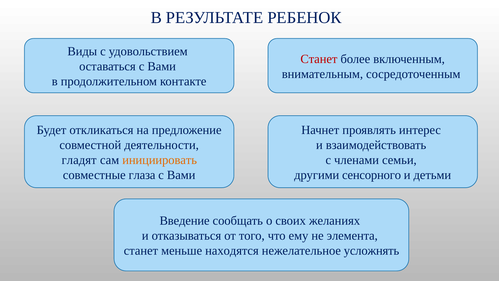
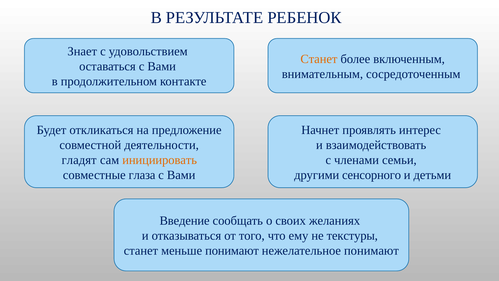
Виды: Виды -> Знает (82, 51)
Станет colour: red -> orange (319, 59)
элемента: элемента -> текстуры (352, 236)
меньше находятся: находятся -> понимают (232, 250)
нежелательное усложнять: усложнять -> понимают (371, 250)
